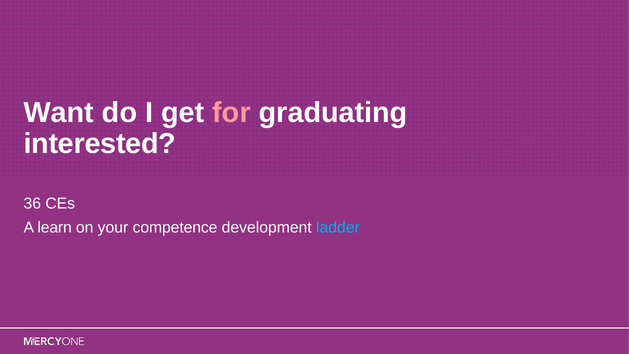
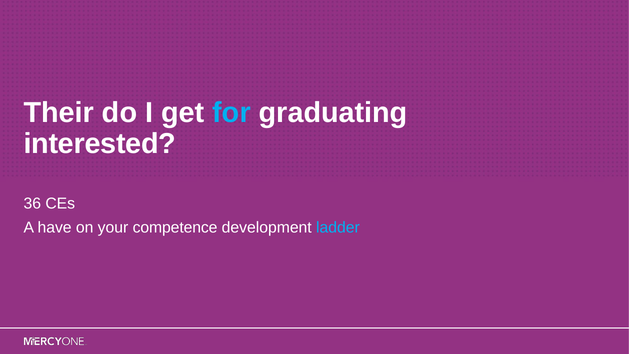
Want: Want -> Their (59, 113)
for colour: pink -> light blue (232, 113)
learn: learn -> have (55, 227)
